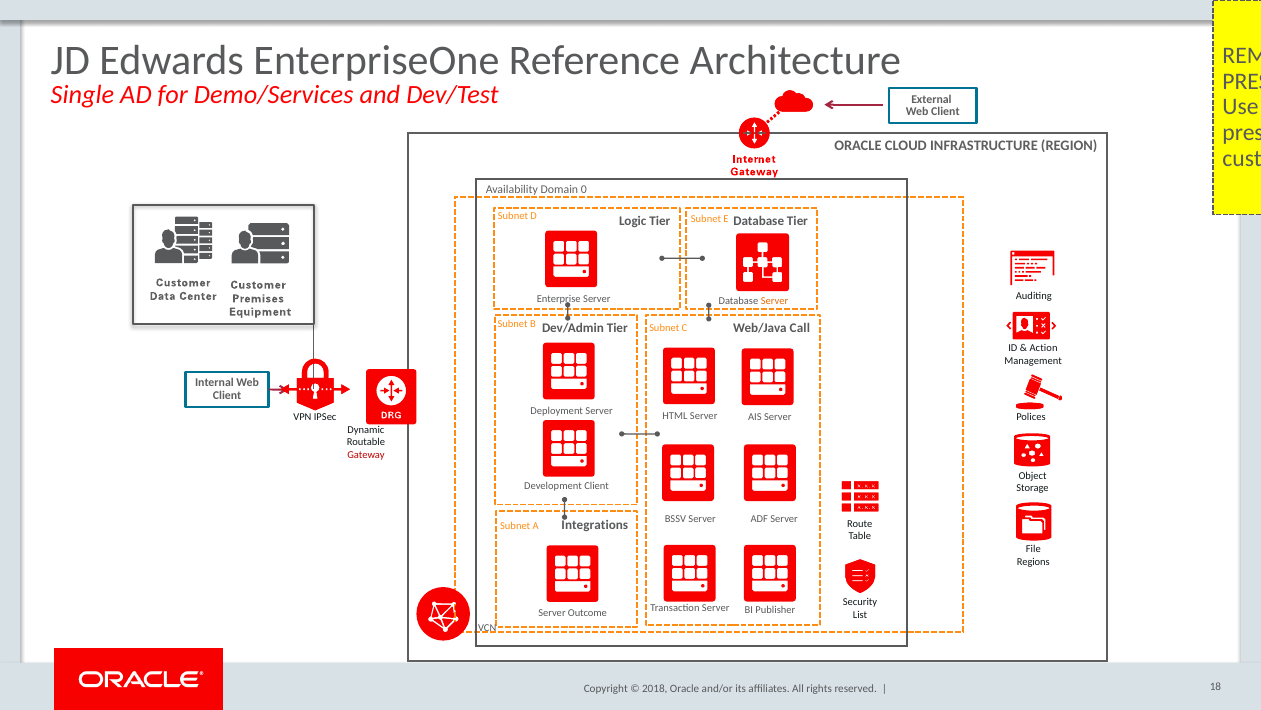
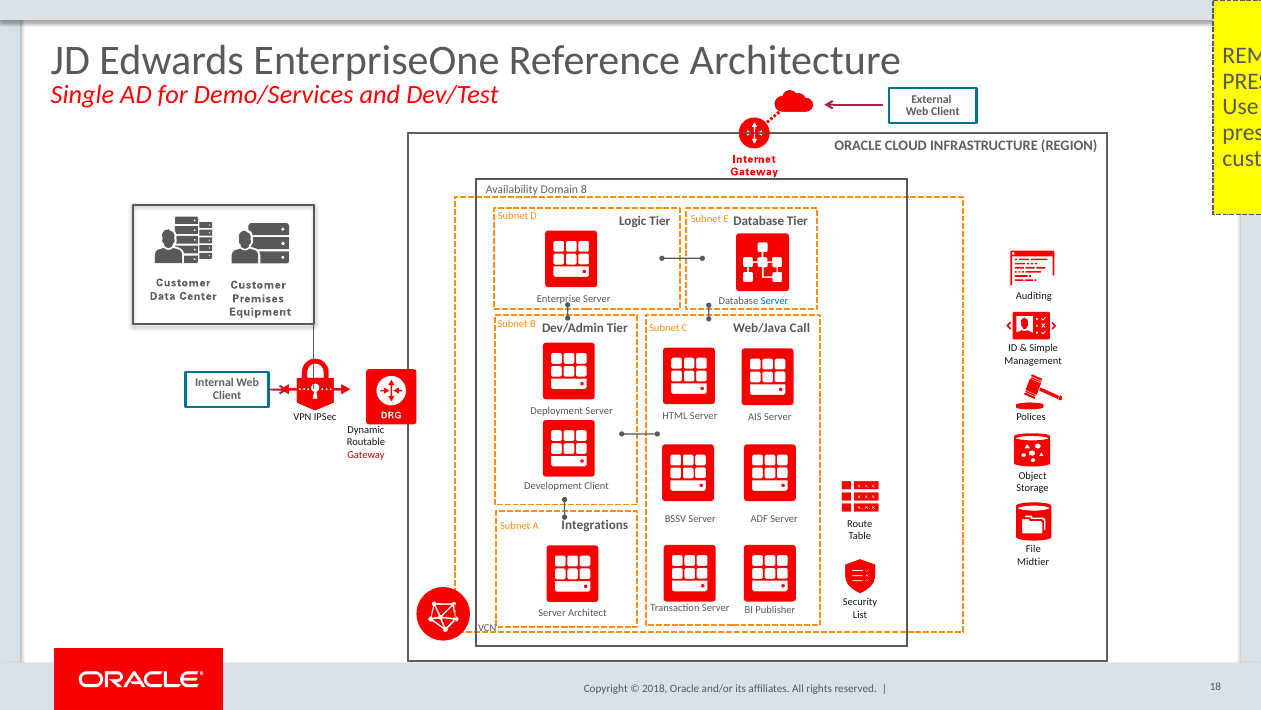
0: 0 -> 8 (584, 190)
Server colour: orange -> blue (774, 300)
Action: Action -> Simple (1044, 348)
Regions: Regions -> Midtier (1033, 562)
Outcome: Outcome -> Architect (587, 612)
